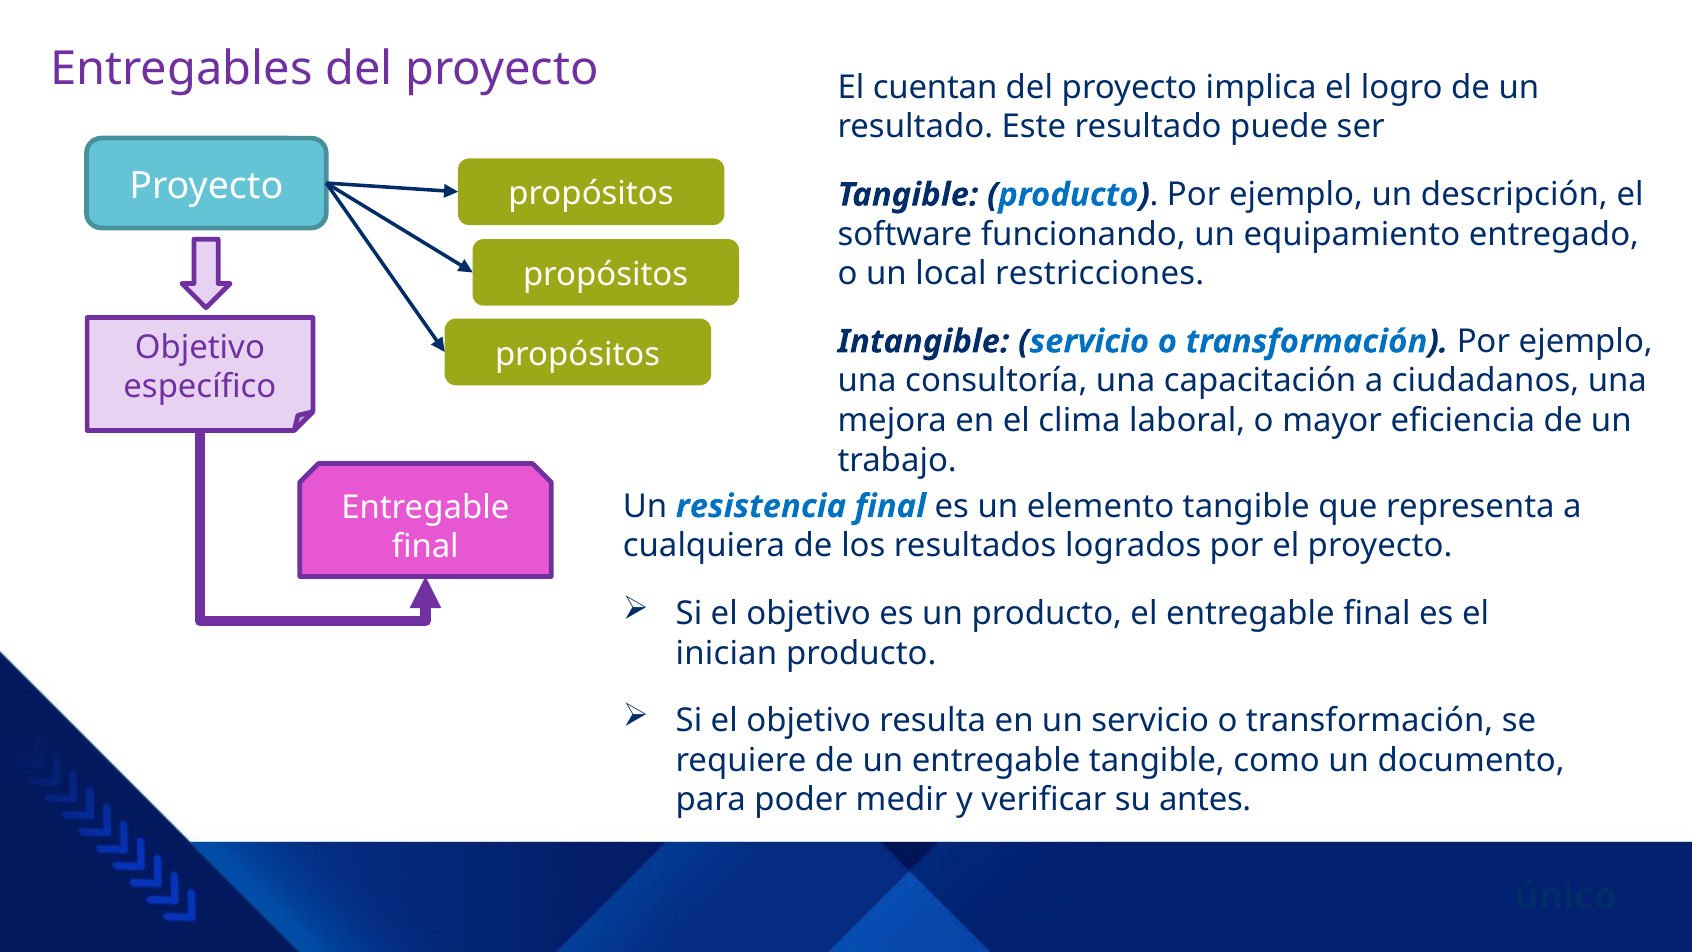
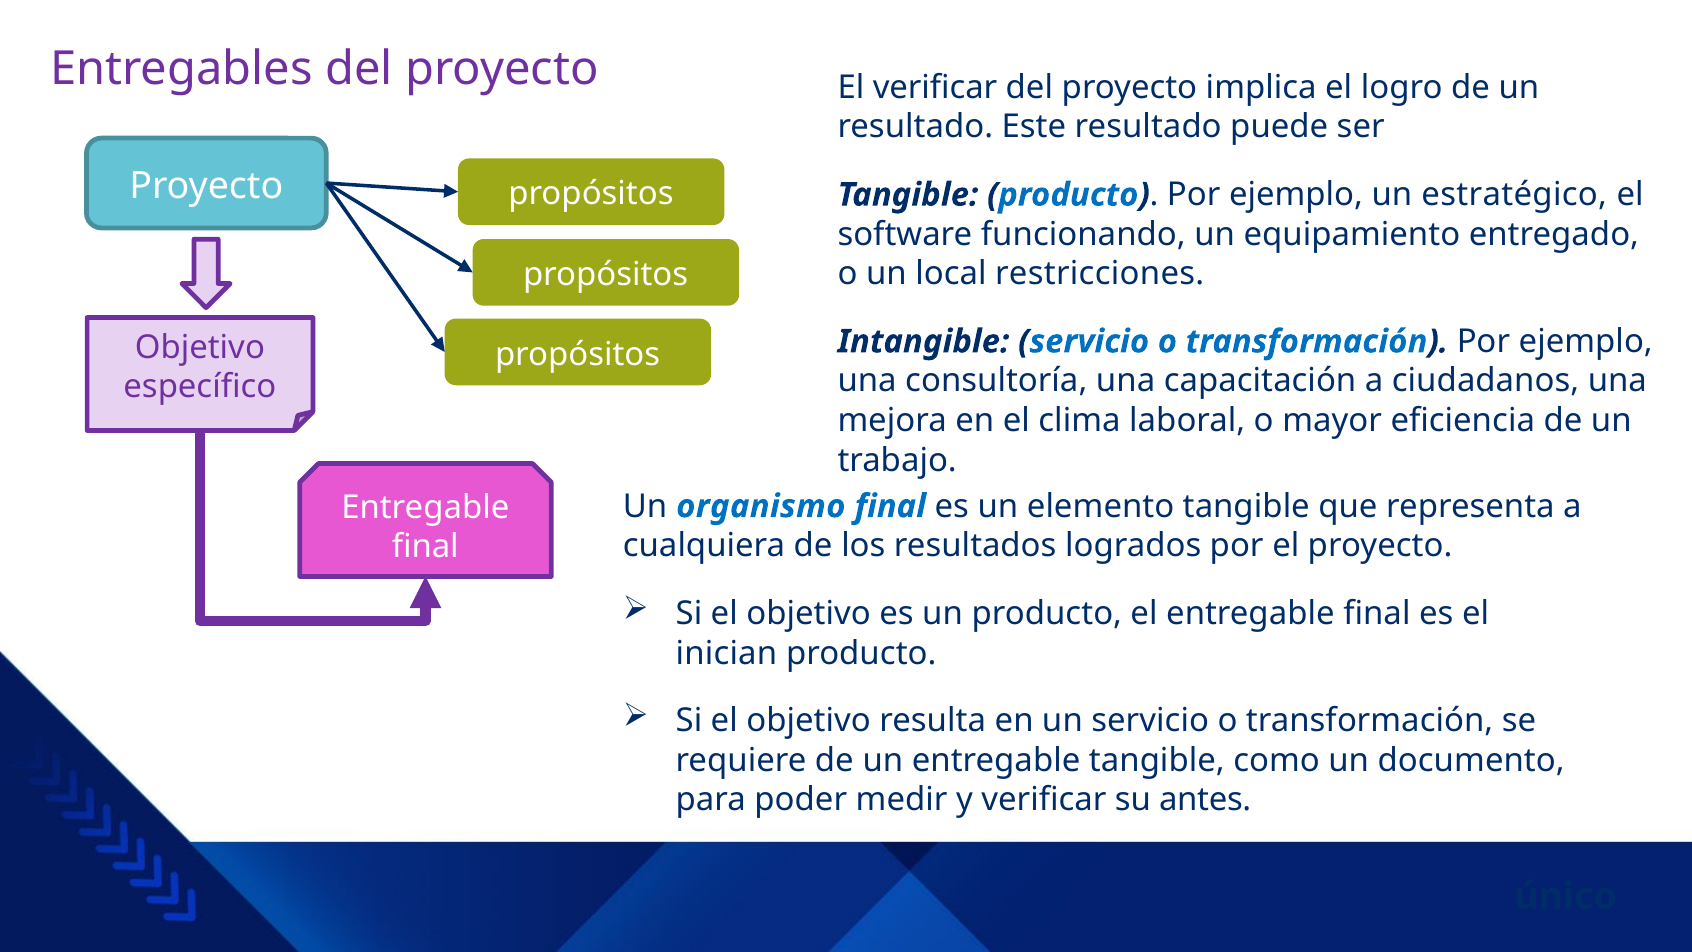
El cuentan: cuentan -> verificar (935, 88)
descripción: descripción -> estratégico (1514, 195)
resistencia: resistencia -> organismo (761, 506)
